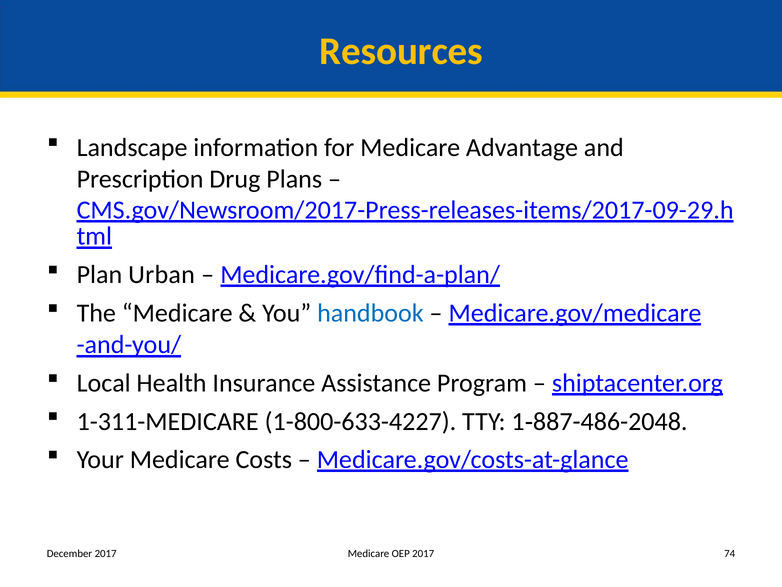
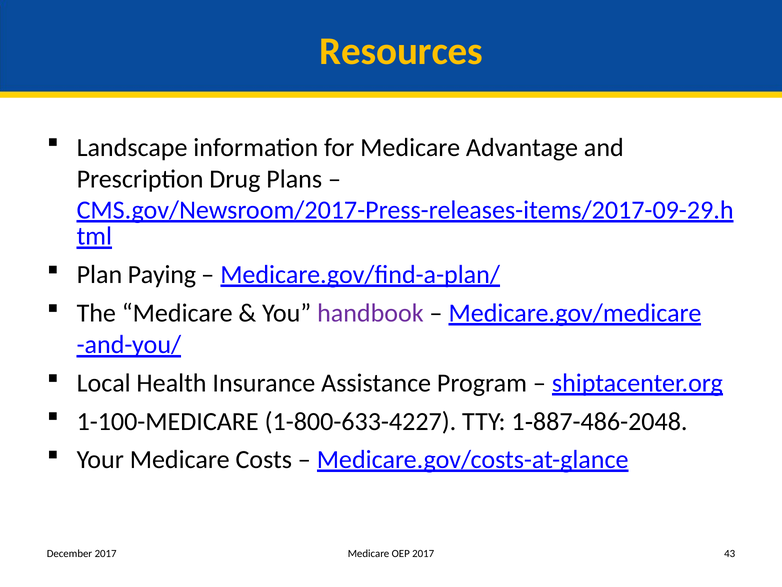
Urban: Urban -> Paying (162, 274)
handbook colour: blue -> purple (370, 313)
1-311-MEDICARE: 1-311-MEDICARE -> 1-100-MEDICARE (168, 421)
74: 74 -> 43 (730, 553)
